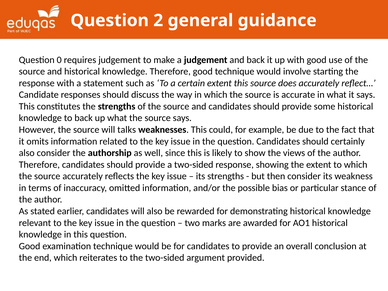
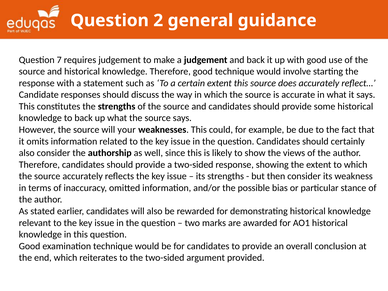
0: 0 -> 7 (59, 60)
talks: talks -> your (127, 130)
